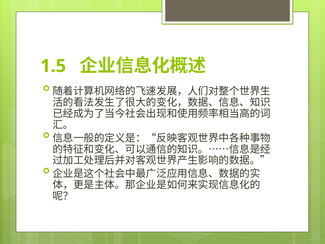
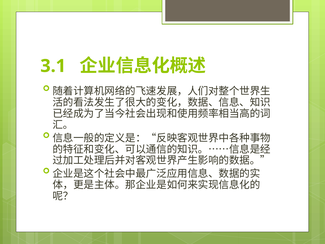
1.5: 1.5 -> 3.1 (53, 66)
